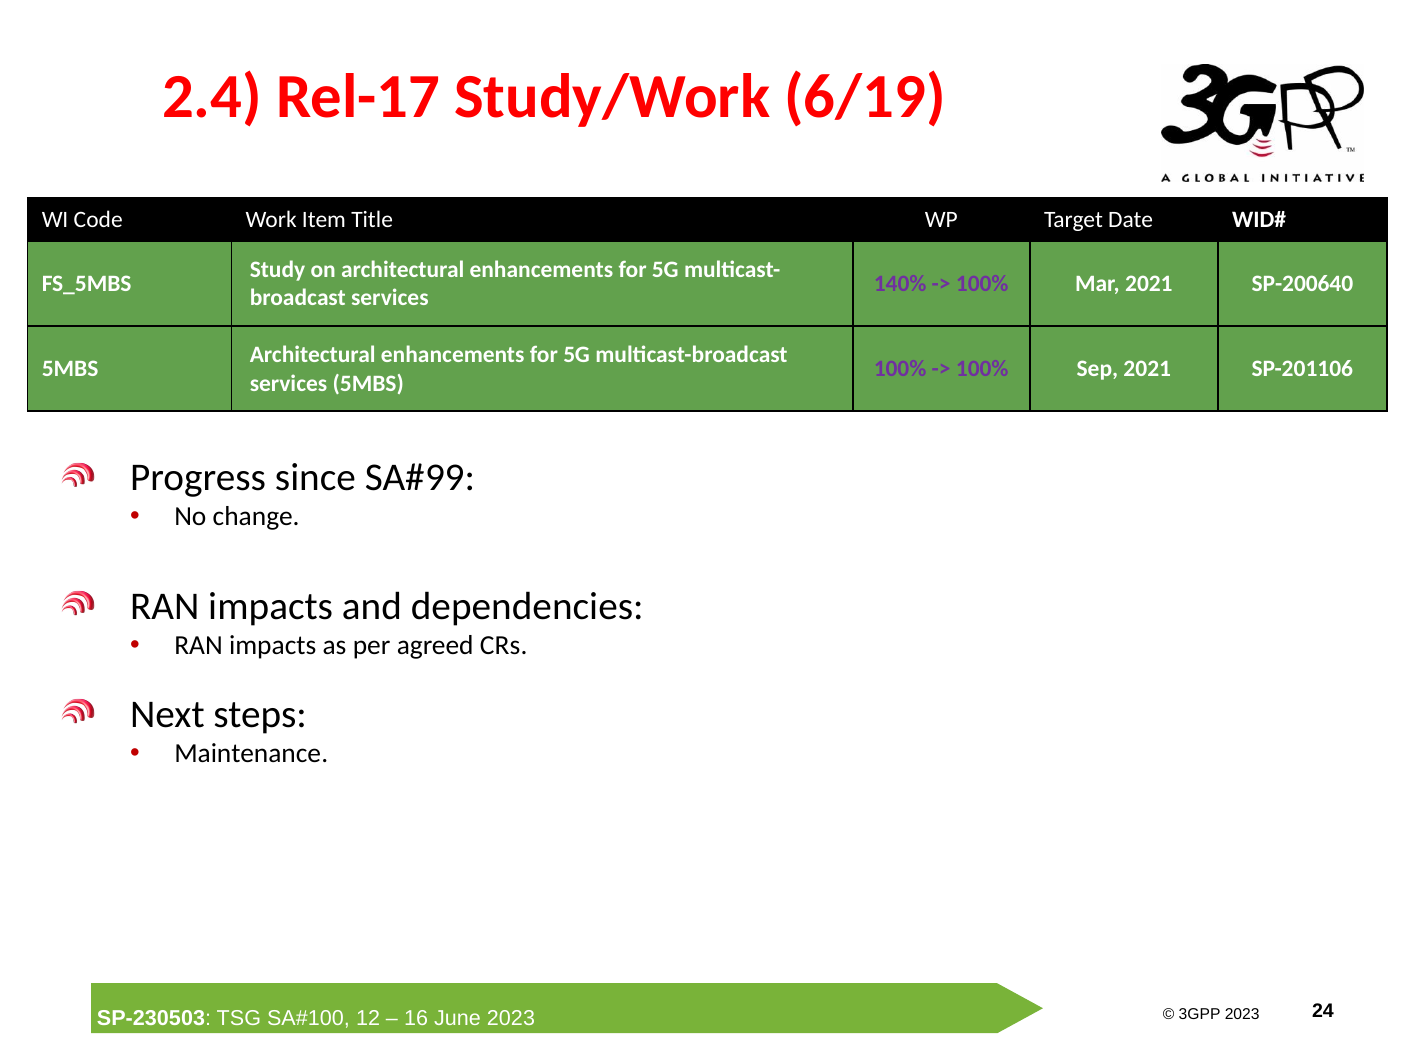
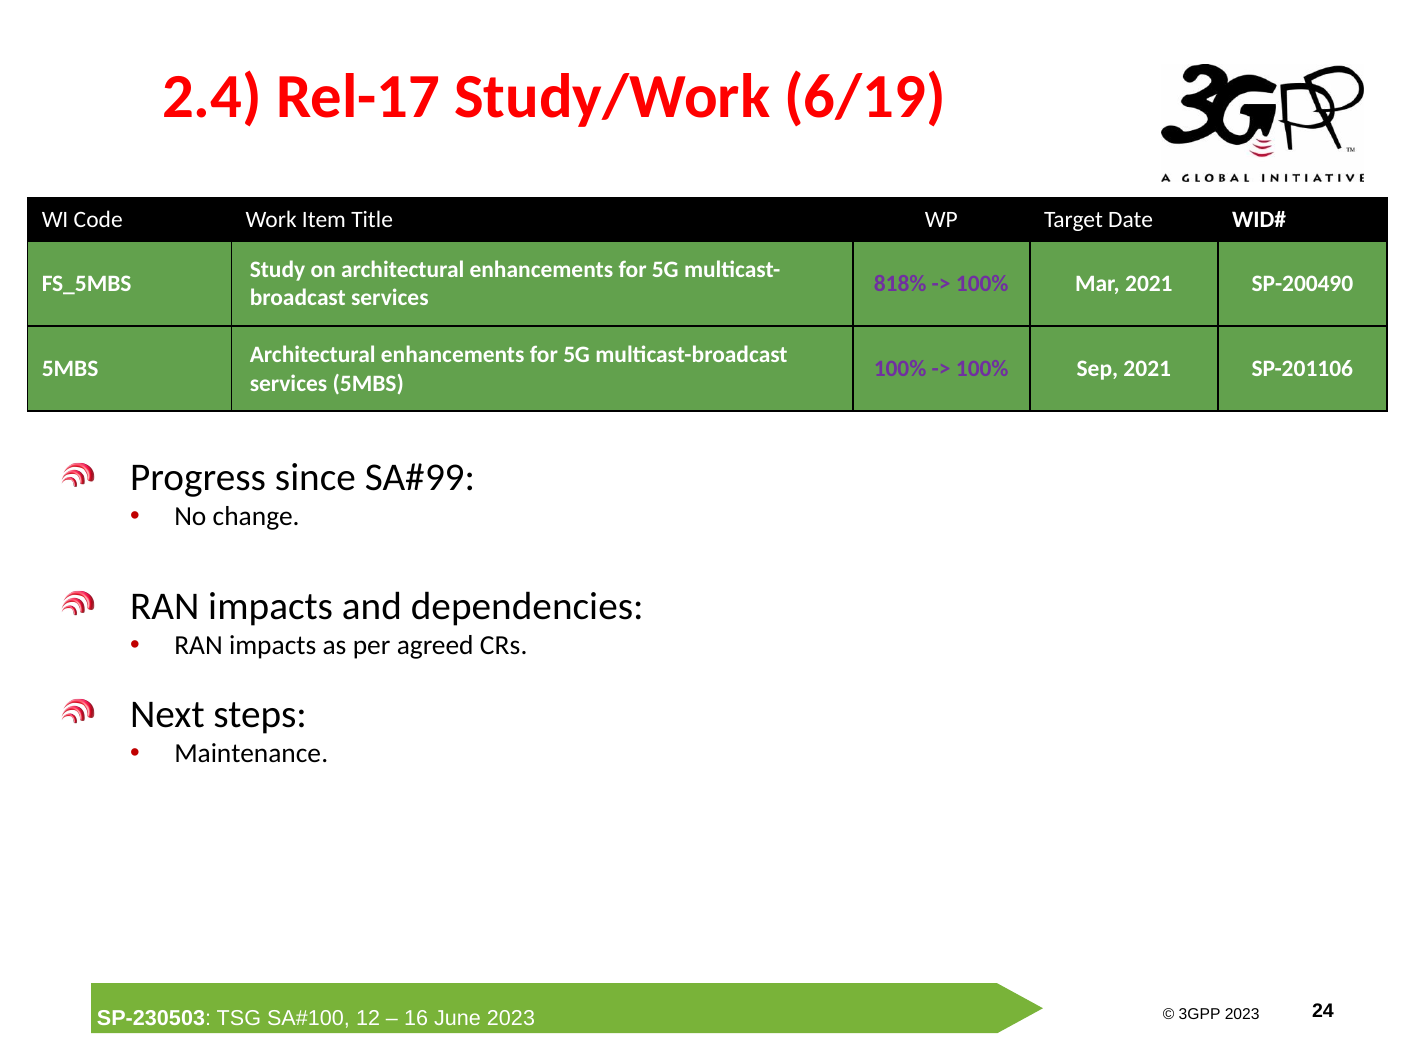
140%: 140% -> 818% (900, 284)
SP-200640: SP-200640 -> SP-200490 (1302, 284)
